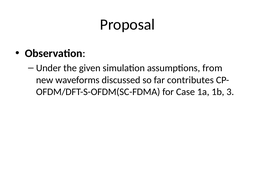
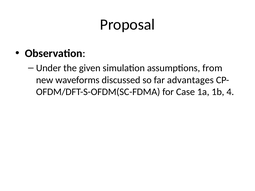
contributes: contributes -> advantages (190, 80)
3: 3 -> 4 (230, 92)
